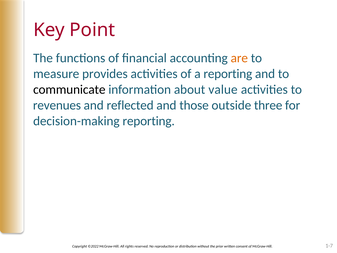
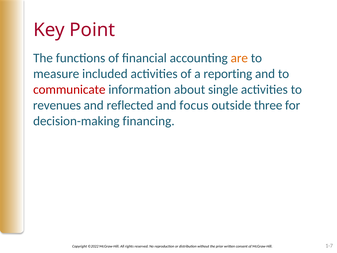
provides: provides -> included (105, 74)
communicate colour: black -> red (69, 90)
value: value -> single (223, 90)
those: those -> focus (194, 105)
decision-making reporting: reporting -> financing (149, 121)
